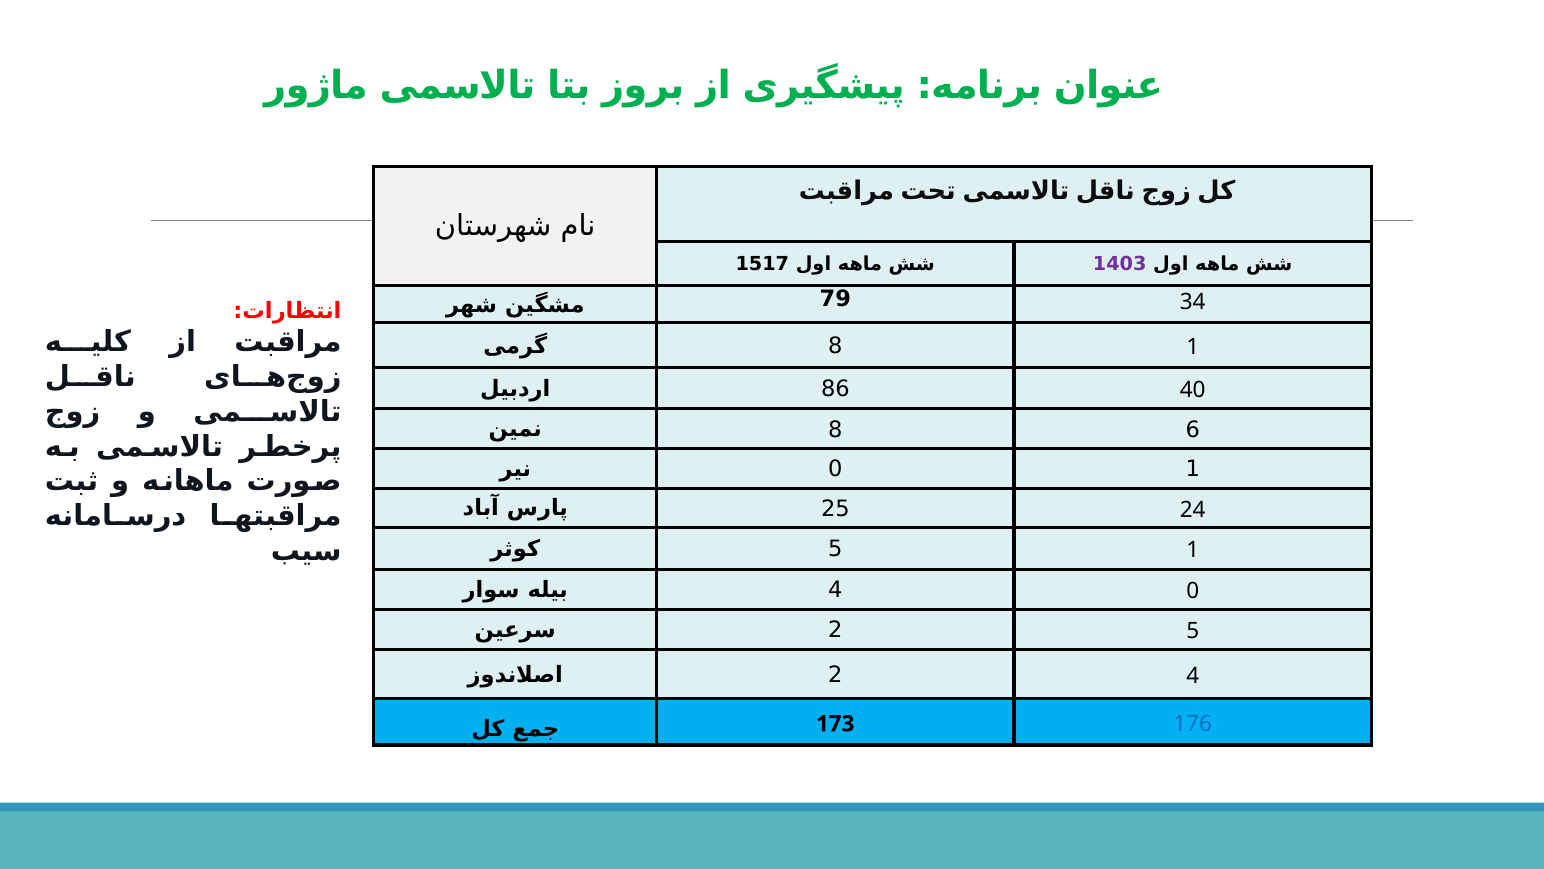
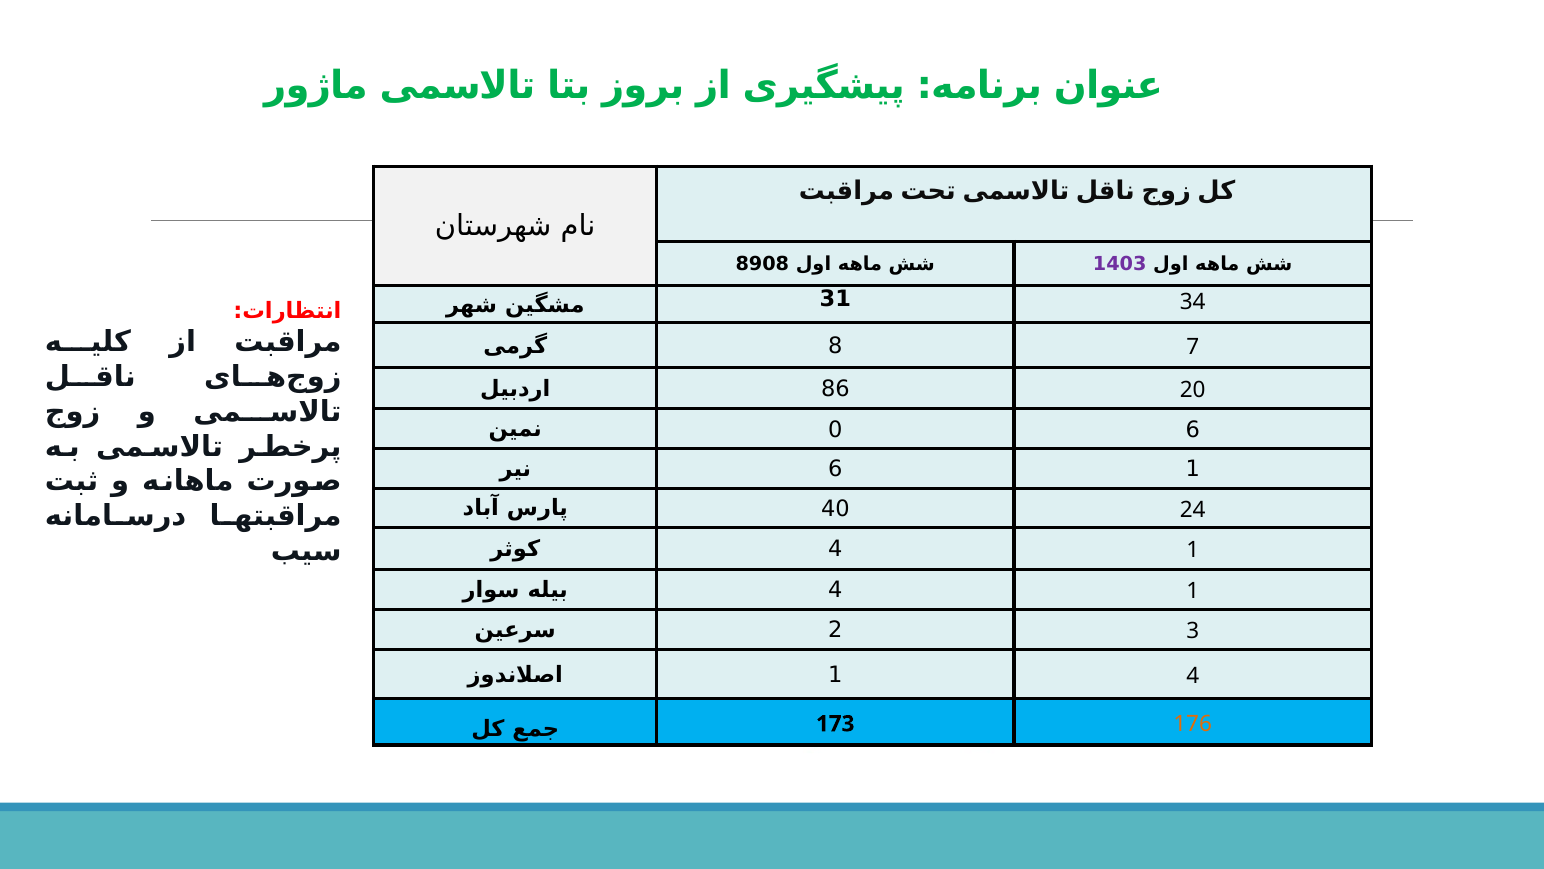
1517: 1517 -> 8908 (762, 264)
79: 79 -> 31 (835, 299)
8 1: 1 -> 7 (1193, 347)
40: 40 -> 20 (1193, 390)
8: 8 -> 0 (835, 429)
0: 0 -> 6 (835, 469)
25: 25 -> 40 (835, 508)
5: 5 -> 4 (835, 549)
0: 0 -> 1 (1193, 591)
2 5: 5 -> 3 (1193, 631)
2: 2 -> 1 (835, 675)
176 colour: blue -> orange (1193, 723)
